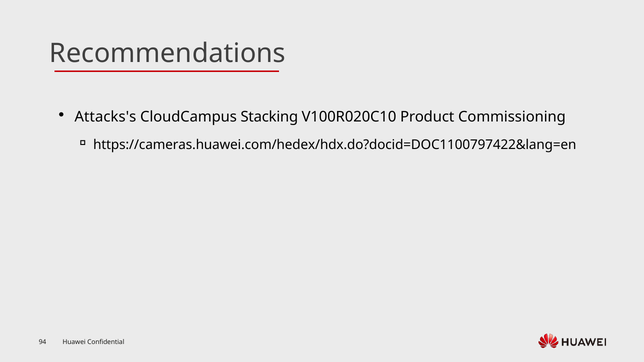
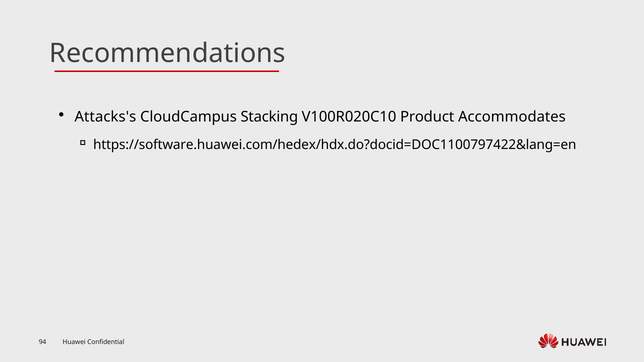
Commissioning: Commissioning -> Accommodates (512, 117)
https://cameras.huawei.com/hedex/hdx.do?docid=DOC1100797422&lang=en: https://cameras.huawei.com/hedex/hdx.do?docid=DOC1100797422&lang=en -> https://software.huawei.com/hedex/hdx.do?docid=DOC1100797422&lang=en (335, 145)
